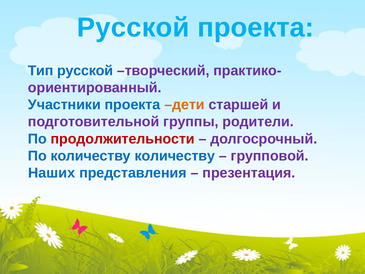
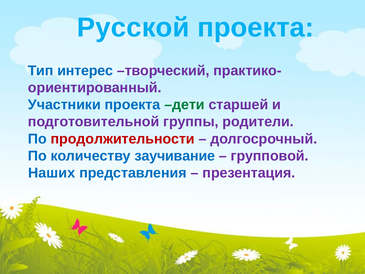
Тип русской: русской -> интерес (85, 71)
дети colour: orange -> green (185, 105)
количеству количеству: количеству -> заучивание (175, 156)
